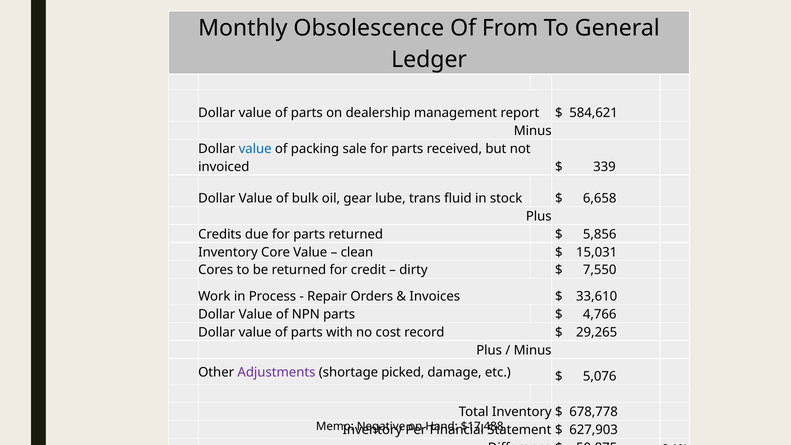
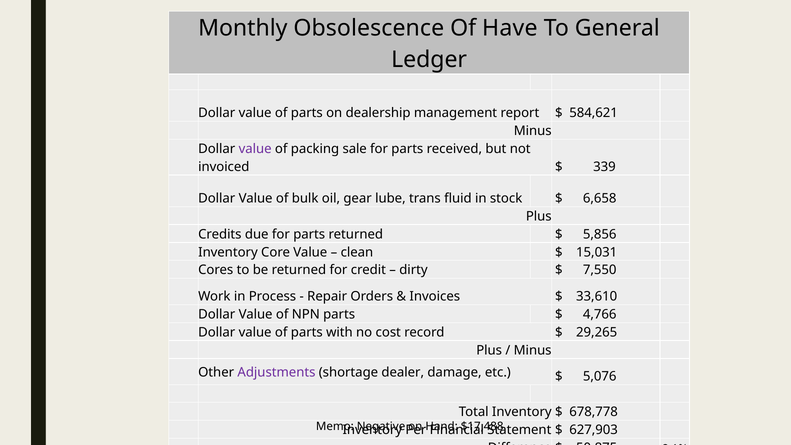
From: From -> Have (510, 28)
value colour: blue -> purple (255, 149)
picked: picked -> dealer (403, 372)
